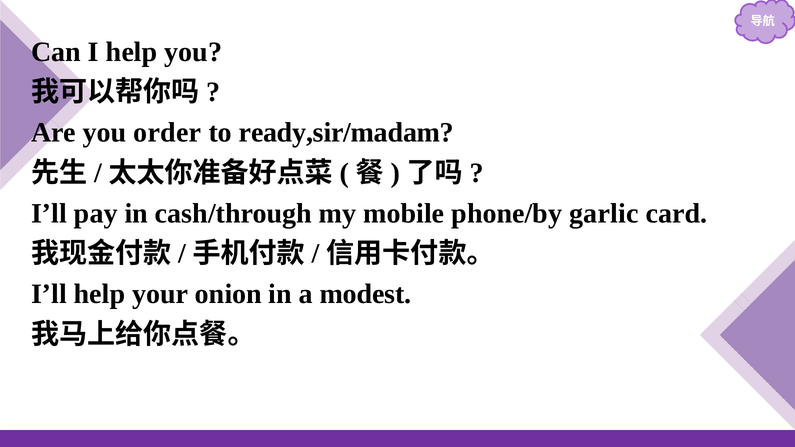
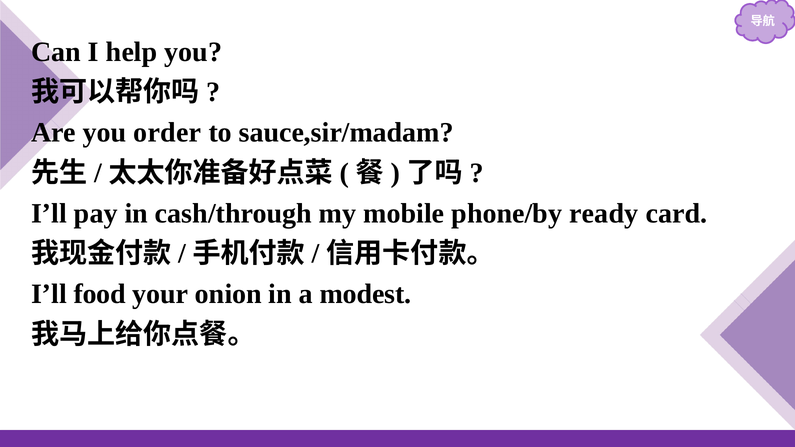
ready,sir/madam: ready,sir/madam -> sauce,sir/madam (346, 133)
garlic: garlic -> ready (604, 213)
I’ll help: help -> food (100, 294)
